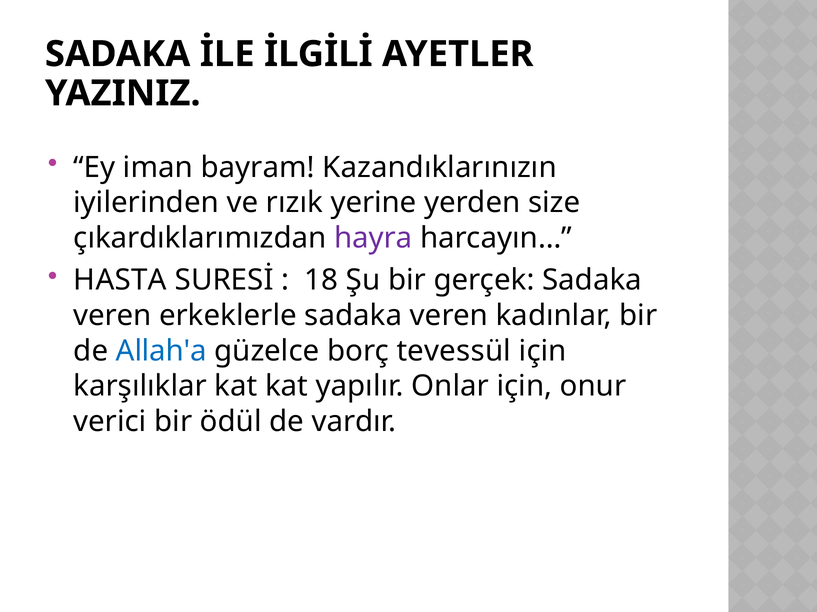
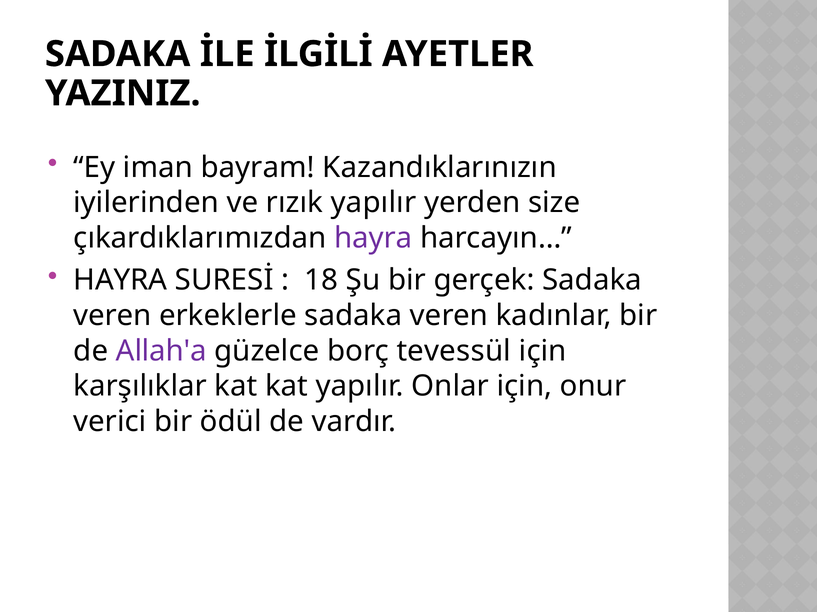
rızık yerine: yerine -> yapılır (373, 203)
HASTA: HASTA -> HAYRA (120, 281)
Allah'a colour: blue -> purple (161, 351)
